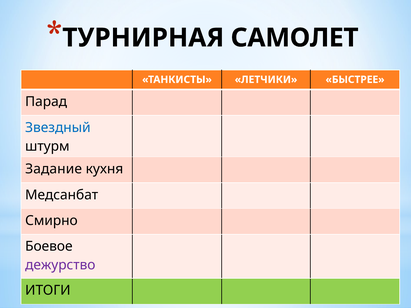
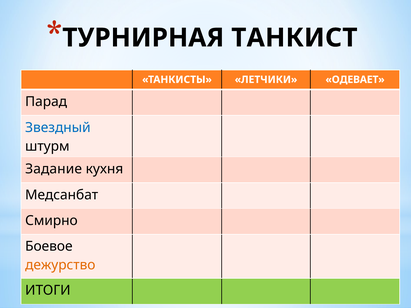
САМОЛЕТ: САМОЛЕТ -> ТАНКИСТ (294, 38)
БЫСТРЕЕ: БЫСТРЕЕ -> ОДЕВАЕТ (355, 80)
дежурство colour: purple -> orange (60, 265)
